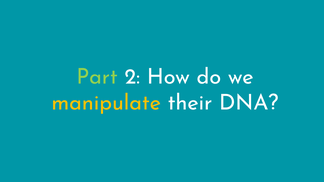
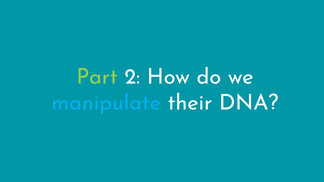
manipulate colour: yellow -> light blue (106, 103)
